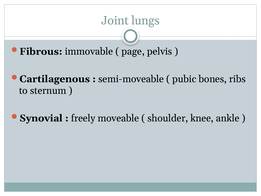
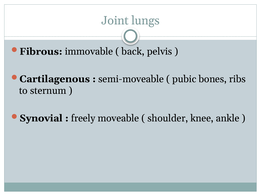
page: page -> back (133, 51)
